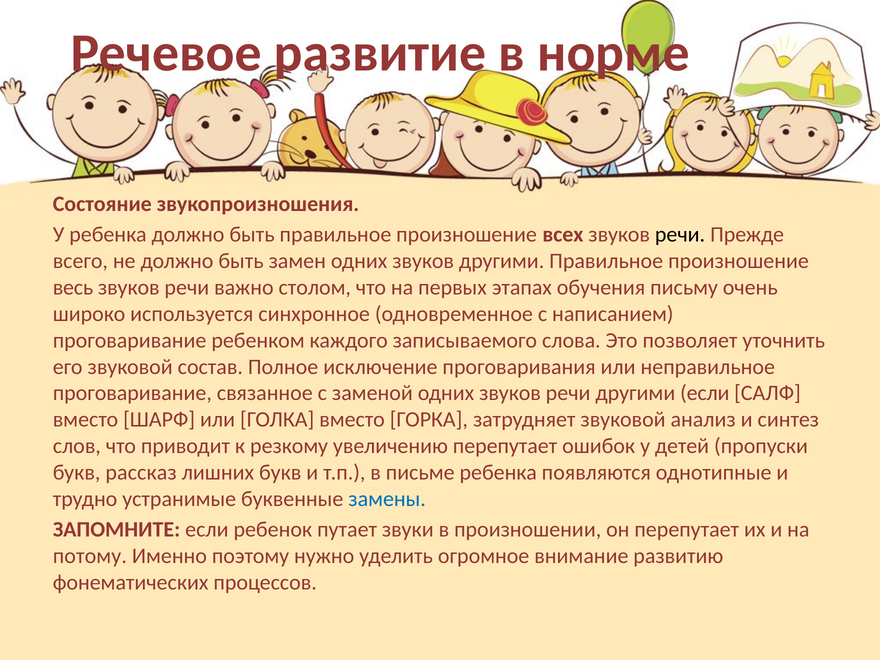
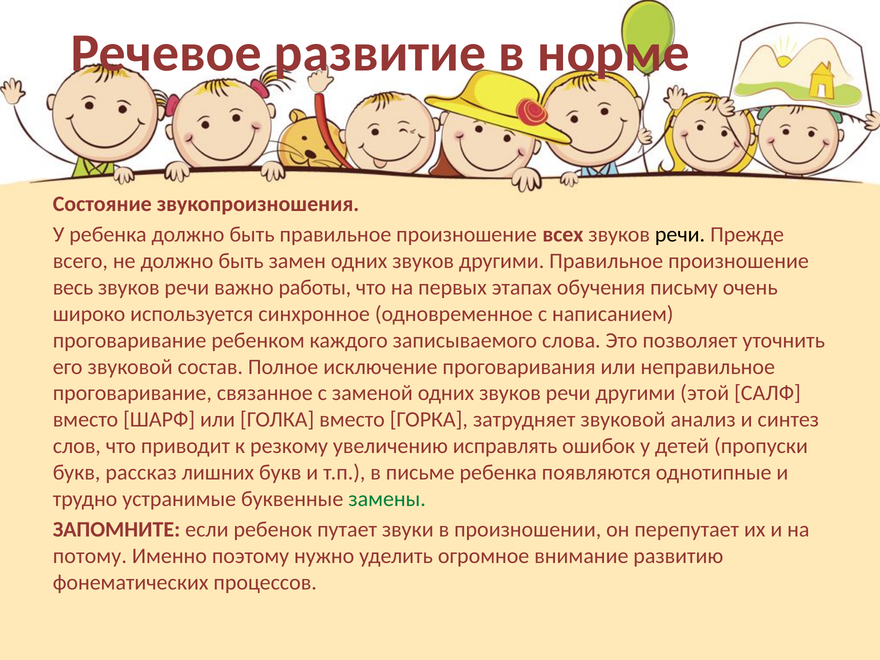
столом: столом -> работы (315, 288)
другими если: если -> этой (705, 393)
увеличению перепутает: перепутает -> исправлять (505, 446)
замены colour: blue -> green (387, 499)
